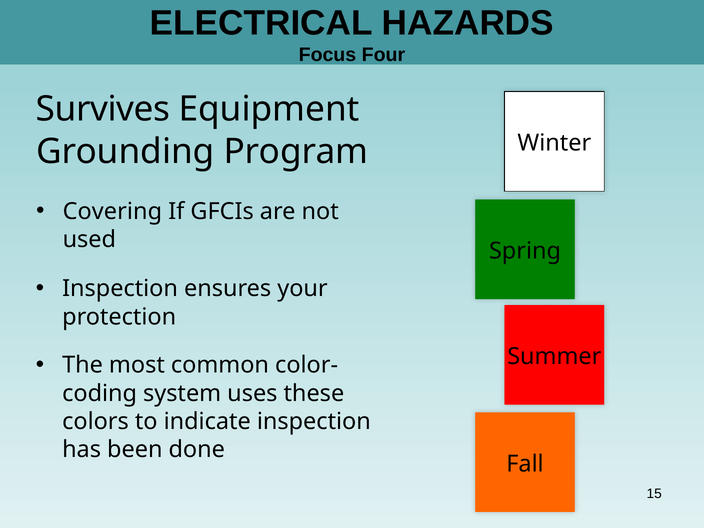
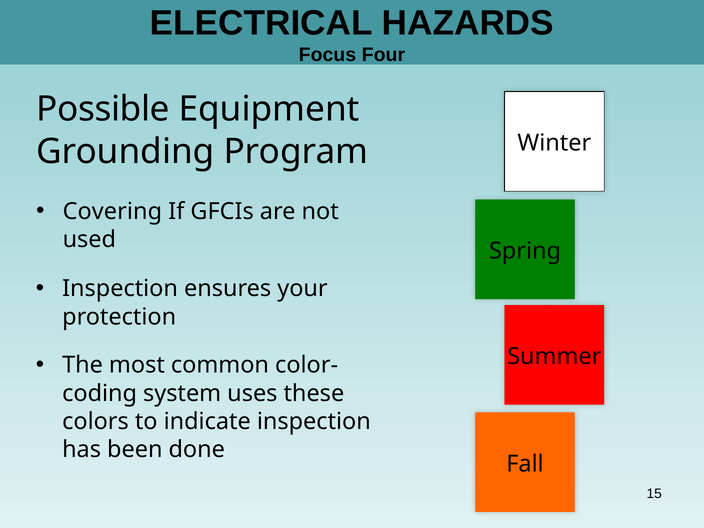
Survives: Survives -> Possible (103, 109)
